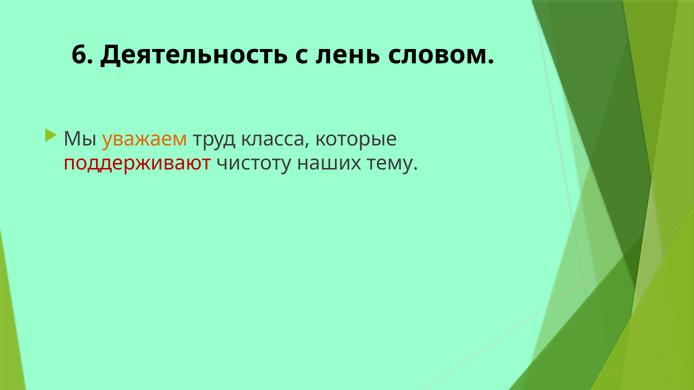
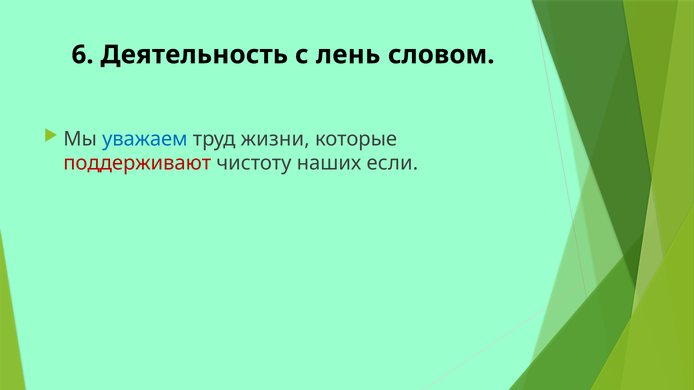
уважаем colour: orange -> blue (145, 139)
класса: класса -> жизни (275, 139)
тему: тему -> если (392, 163)
